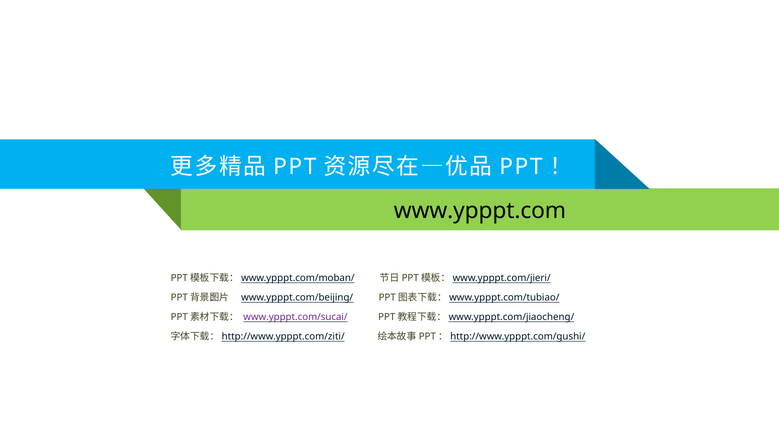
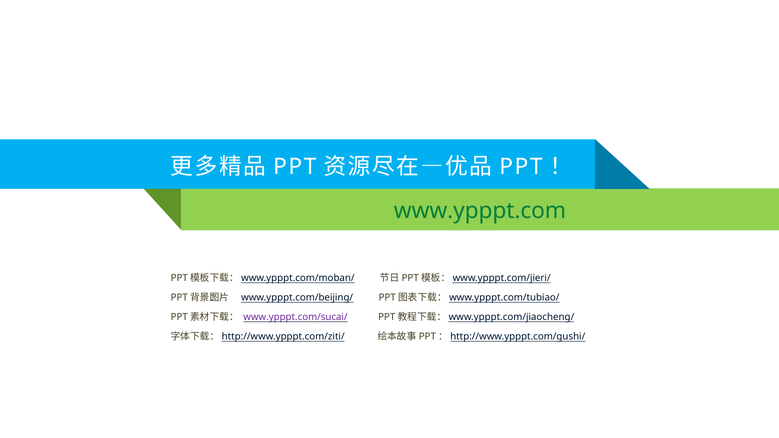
www.ypppt.com colour: black -> green (480, 211)
